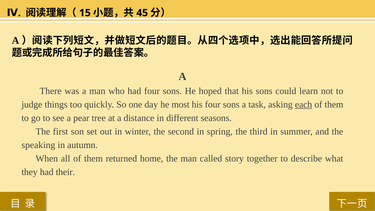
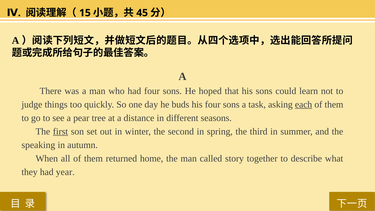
most: most -> buds (180, 104)
first underline: none -> present (60, 131)
their: their -> year (65, 172)
